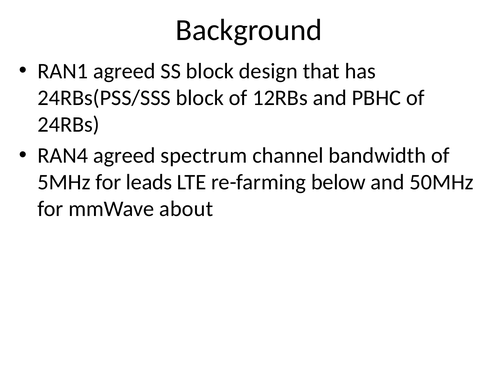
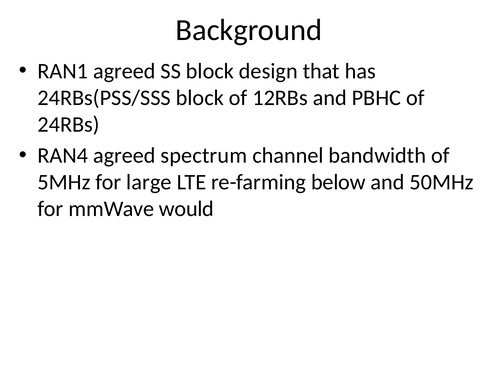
leads: leads -> large (149, 182)
about: about -> would (186, 209)
